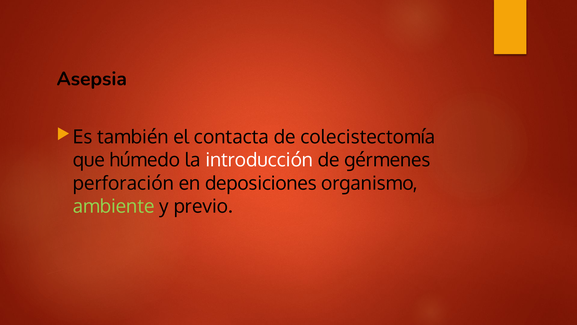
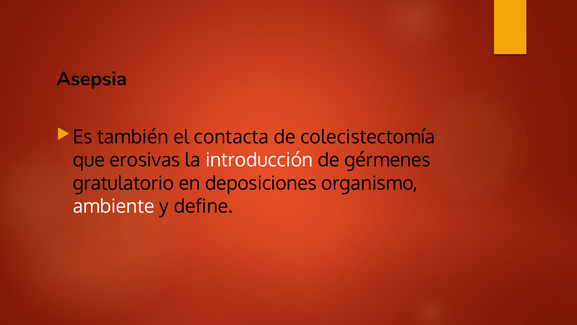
húmedo: húmedo -> erosivas (145, 160)
perforación: perforación -> gratulatorio (123, 183)
ambiente colour: light green -> white (114, 206)
previo: previo -> define (203, 206)
